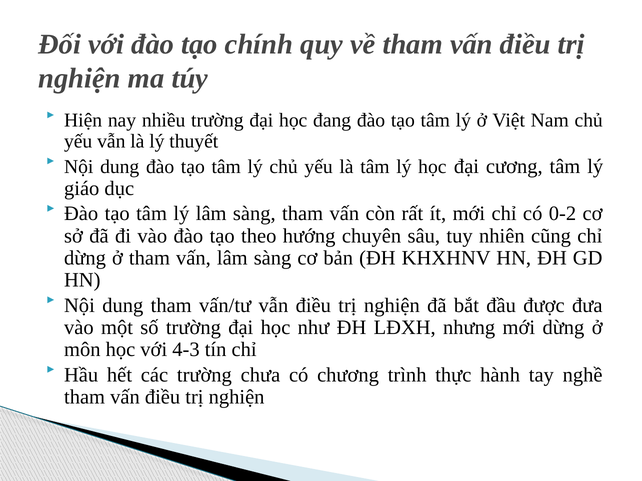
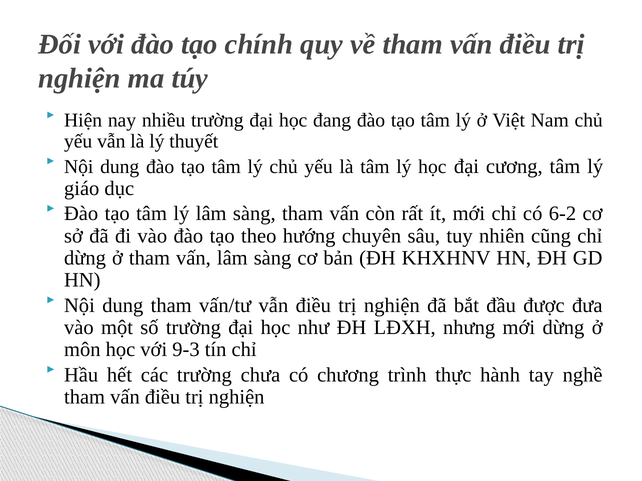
0-2: 0-2 -> 6-2 (563, 214)
4-3: 4-3 -> 9-3 (186, 350)
